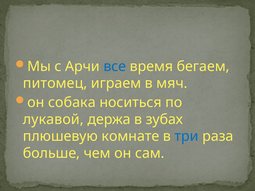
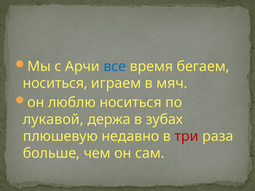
питомец: питомец -> носиться (55, 83)
собака: собака -> люблю (72, 103)
комнате: комнате -> недавно (130, 137)
три colour: blue -> red (187, 137)
